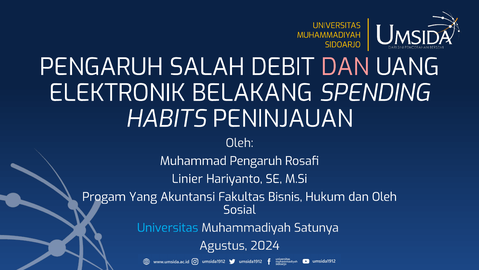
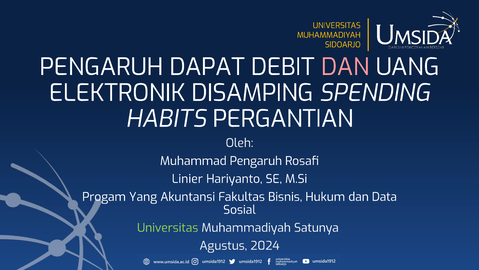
SALAH: SALAH -> DAPAT (207, 67)
BELAKANG: BELAKANG -> DISAMPING (252, 93)
PENINJAUAN: PENINJAUAN -> PERGANTIAN (283, 119)
dan Oleh: Oleh -> Data (384, 196)
Universitas colour: light blue -> light green (168, 227)
